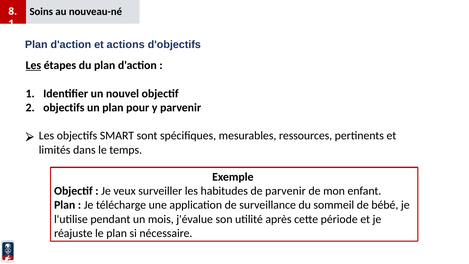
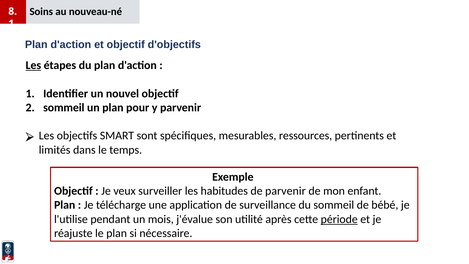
et actions: actions -> objectif (126, 45)
objectifs: objectifs -> sommeil (64, 108)
période underline: none -> present (339, 219)
